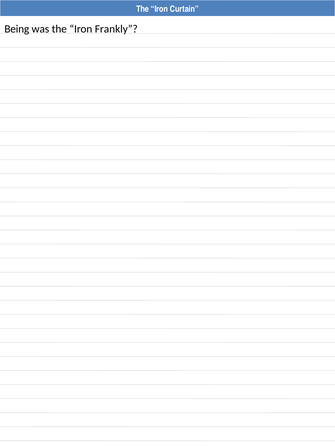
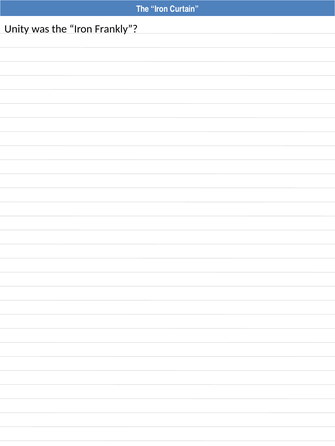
Being: Being -> Unity (17, 29)
